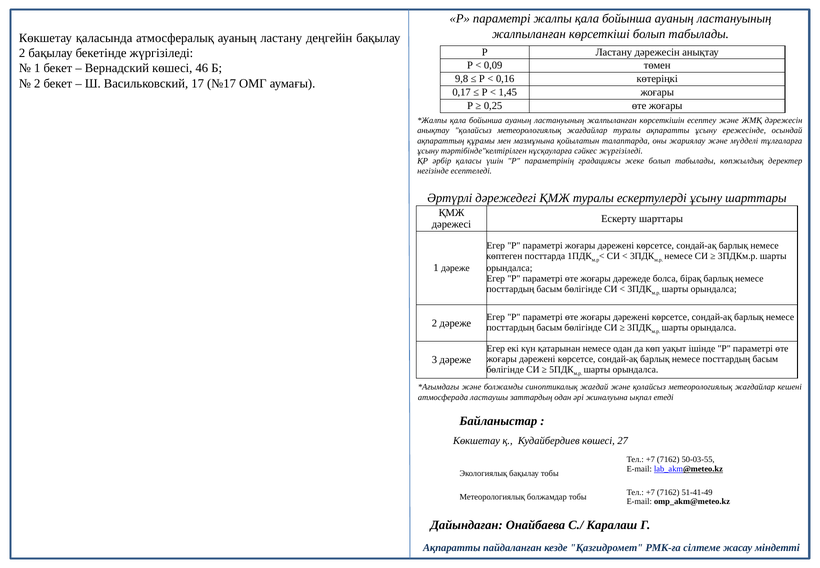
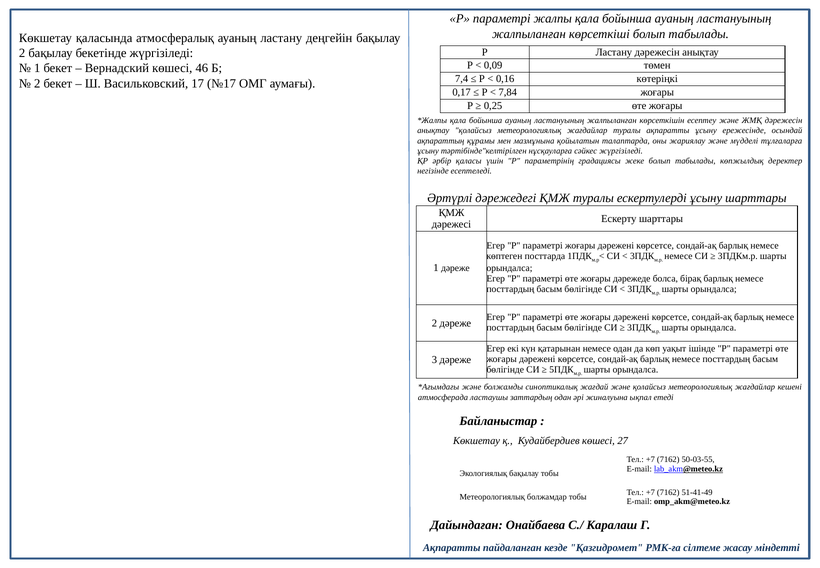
9,8: 9,8 -> 7,4 (462, 79)
1,45: 1,45 -> 7,84 (508, 92)
